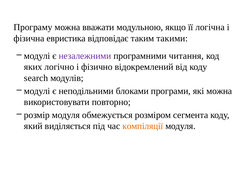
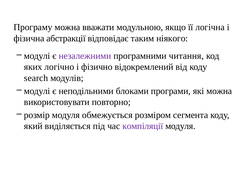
евристика: евристика -> абстракції (66, 38)
такими: такими -> ніякого (172, 38)
компіляції colour: orange -> purple (143, 126)
